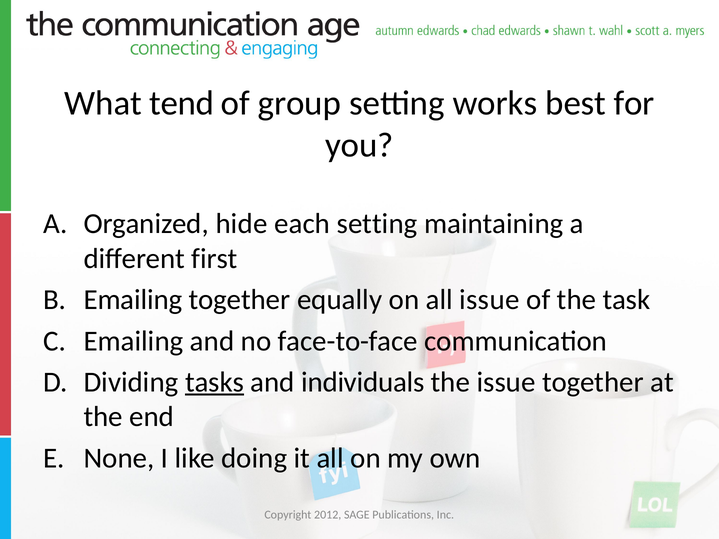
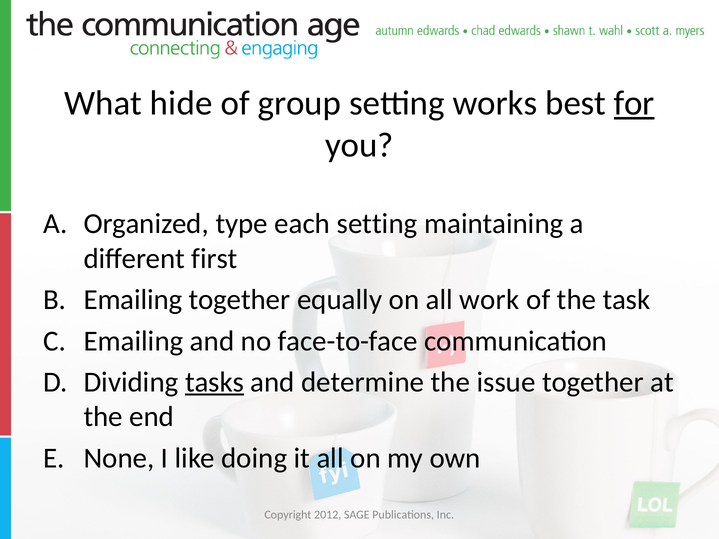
tend: tend -> hide (181, 103)
for underline: none -> present (634, 103)
hide: hide -> type (242, 224)
all issue: issue -> work (489, 300)
individuals: individuals -> determine (363, 382)
